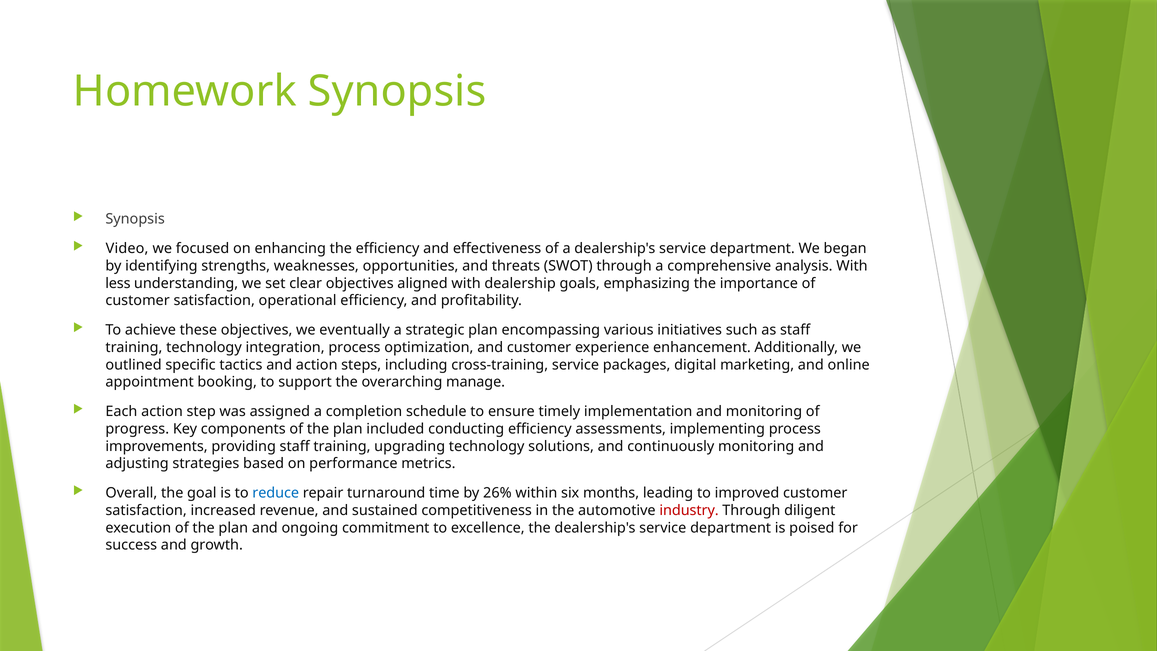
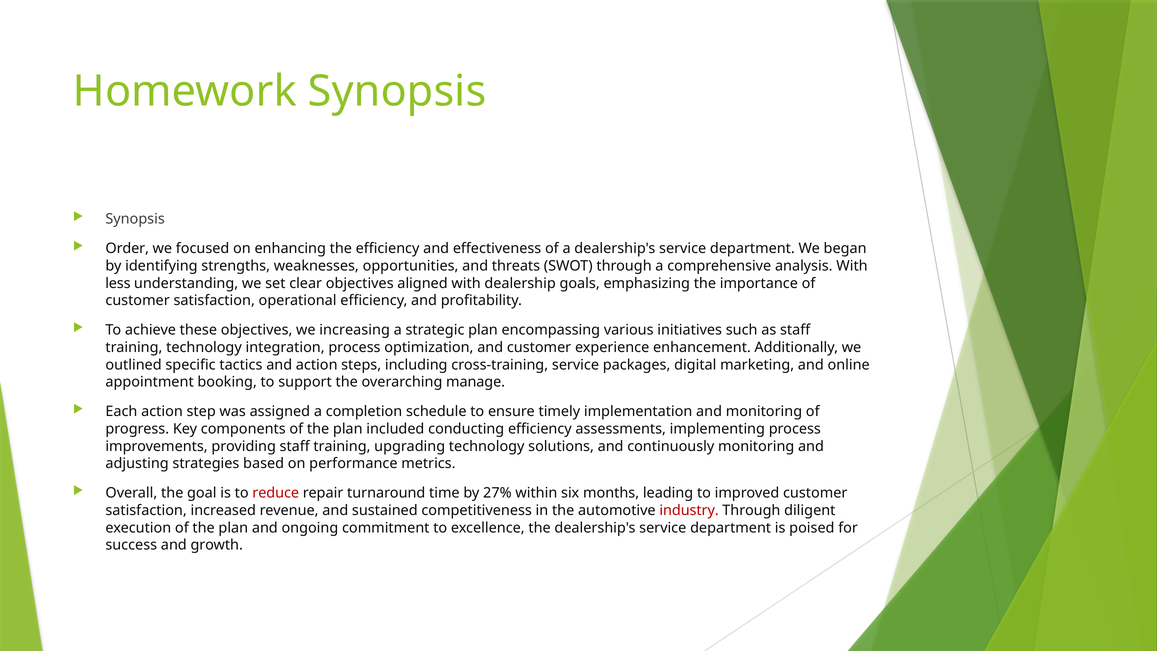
Video: Video -> Order (127, 248)
eventually: eventually -> increasing (355, 330)
reduce colour: blue -> red (276, 493)
26%: 26% -> 27% (497, 493)
